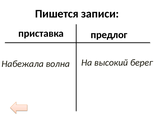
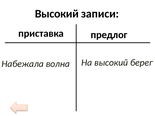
Пишется: Пишется -> Высокий (57, 14)
